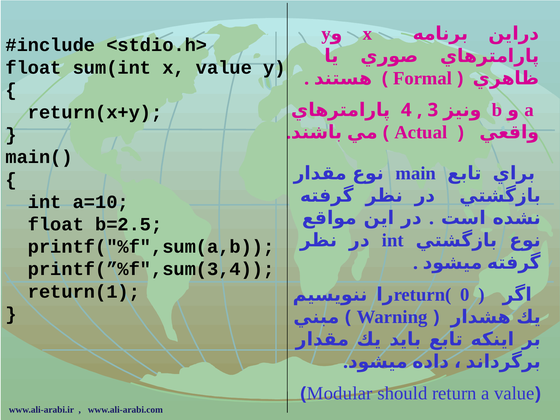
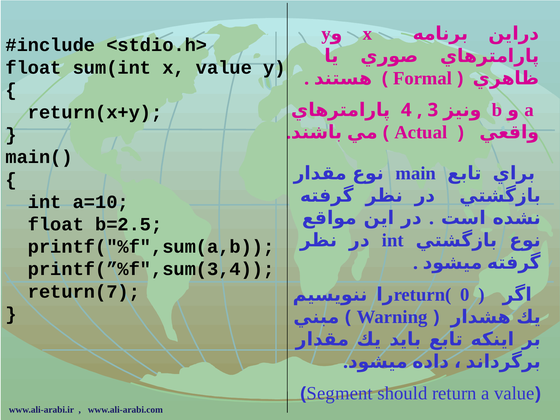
return(1: return(1 -> return(7 (84, 292)
Modular: Modular -> Segment (340, 393)
